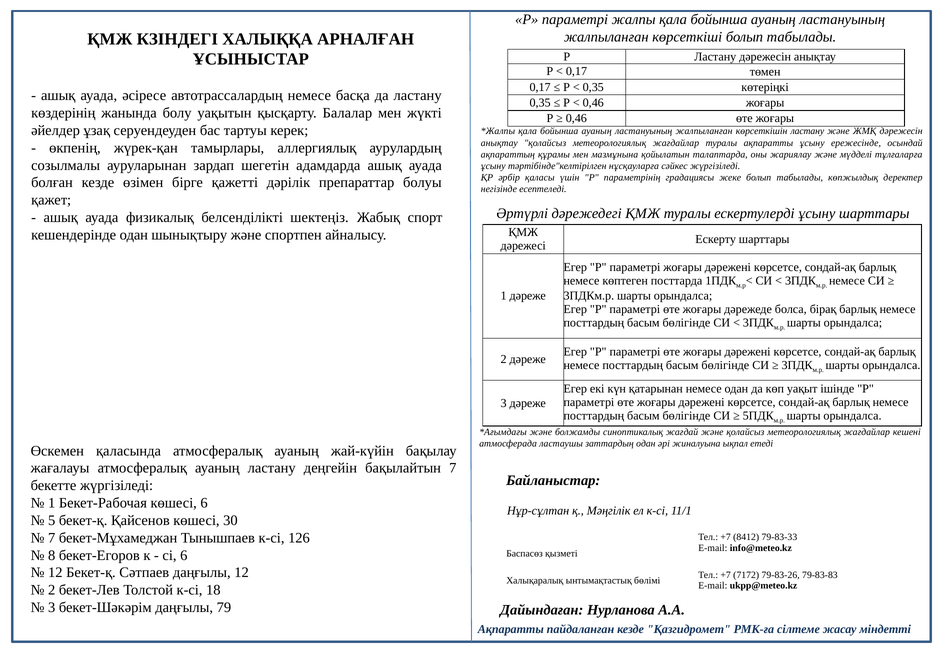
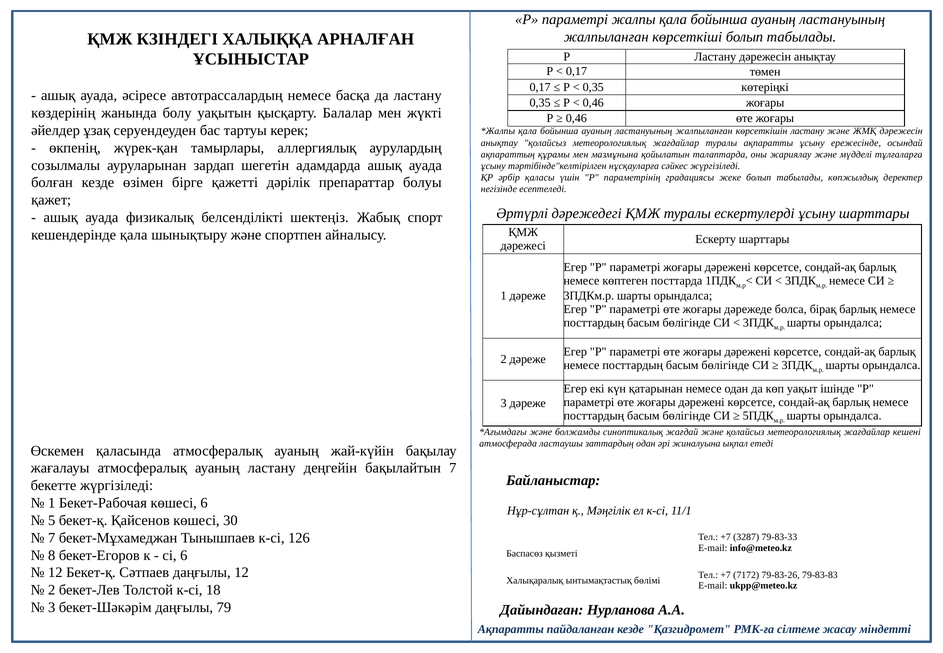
кешендерінде одан: одан -> қала (134, 235)
8412: 8412 -> 3287 (746, 537)
